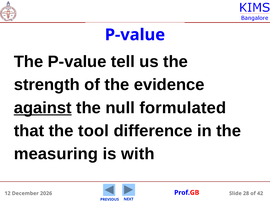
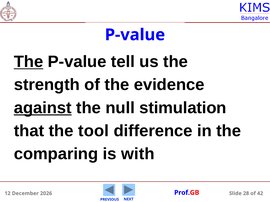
The underline: none -> present (29, 62)
formulated: formulated -> stimulation (183, 108)
measuring: measuring -> comparing (56, 154)
